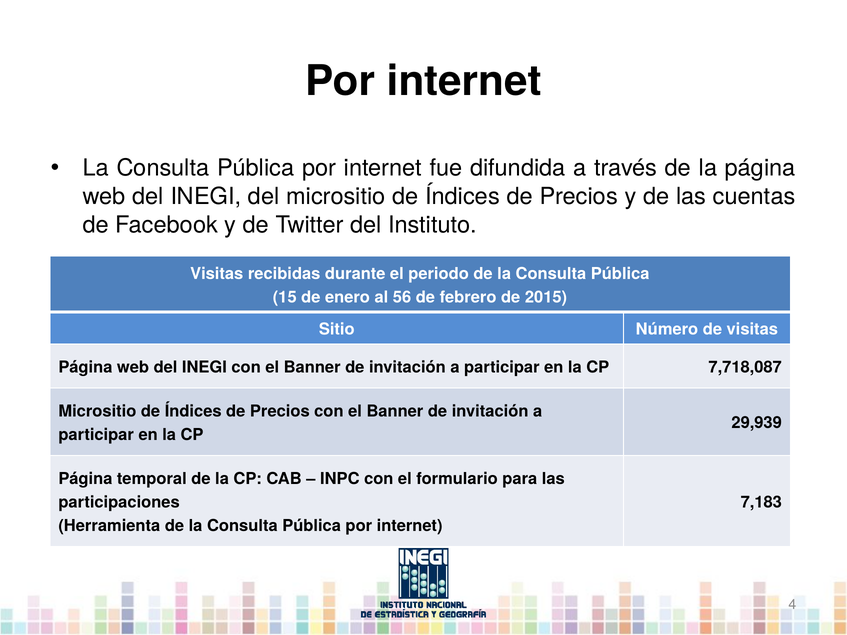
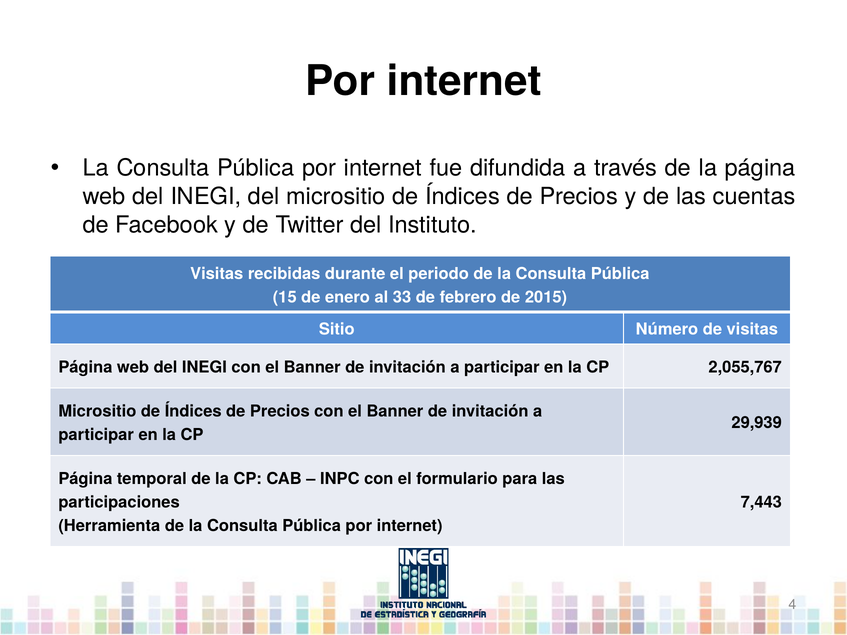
56: 56 -> 33 (402, 297)
7,718,087: 7,718,087 -> 2,055,767 (745, 368)
7,183: 7,183 -> 7,443 (761, 502)
